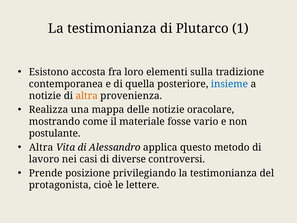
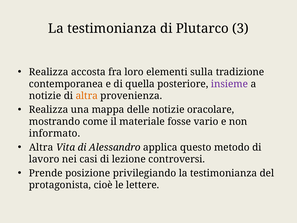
1: 1 -> 3 (240, 28)
Esistono: Esistono -> Realizza (49, 72)
insieme colour: blue -> purple (229, 84)
postulante: postulante -> informato (55, 133)
diverse: diverse -> lezione (129, 159)
